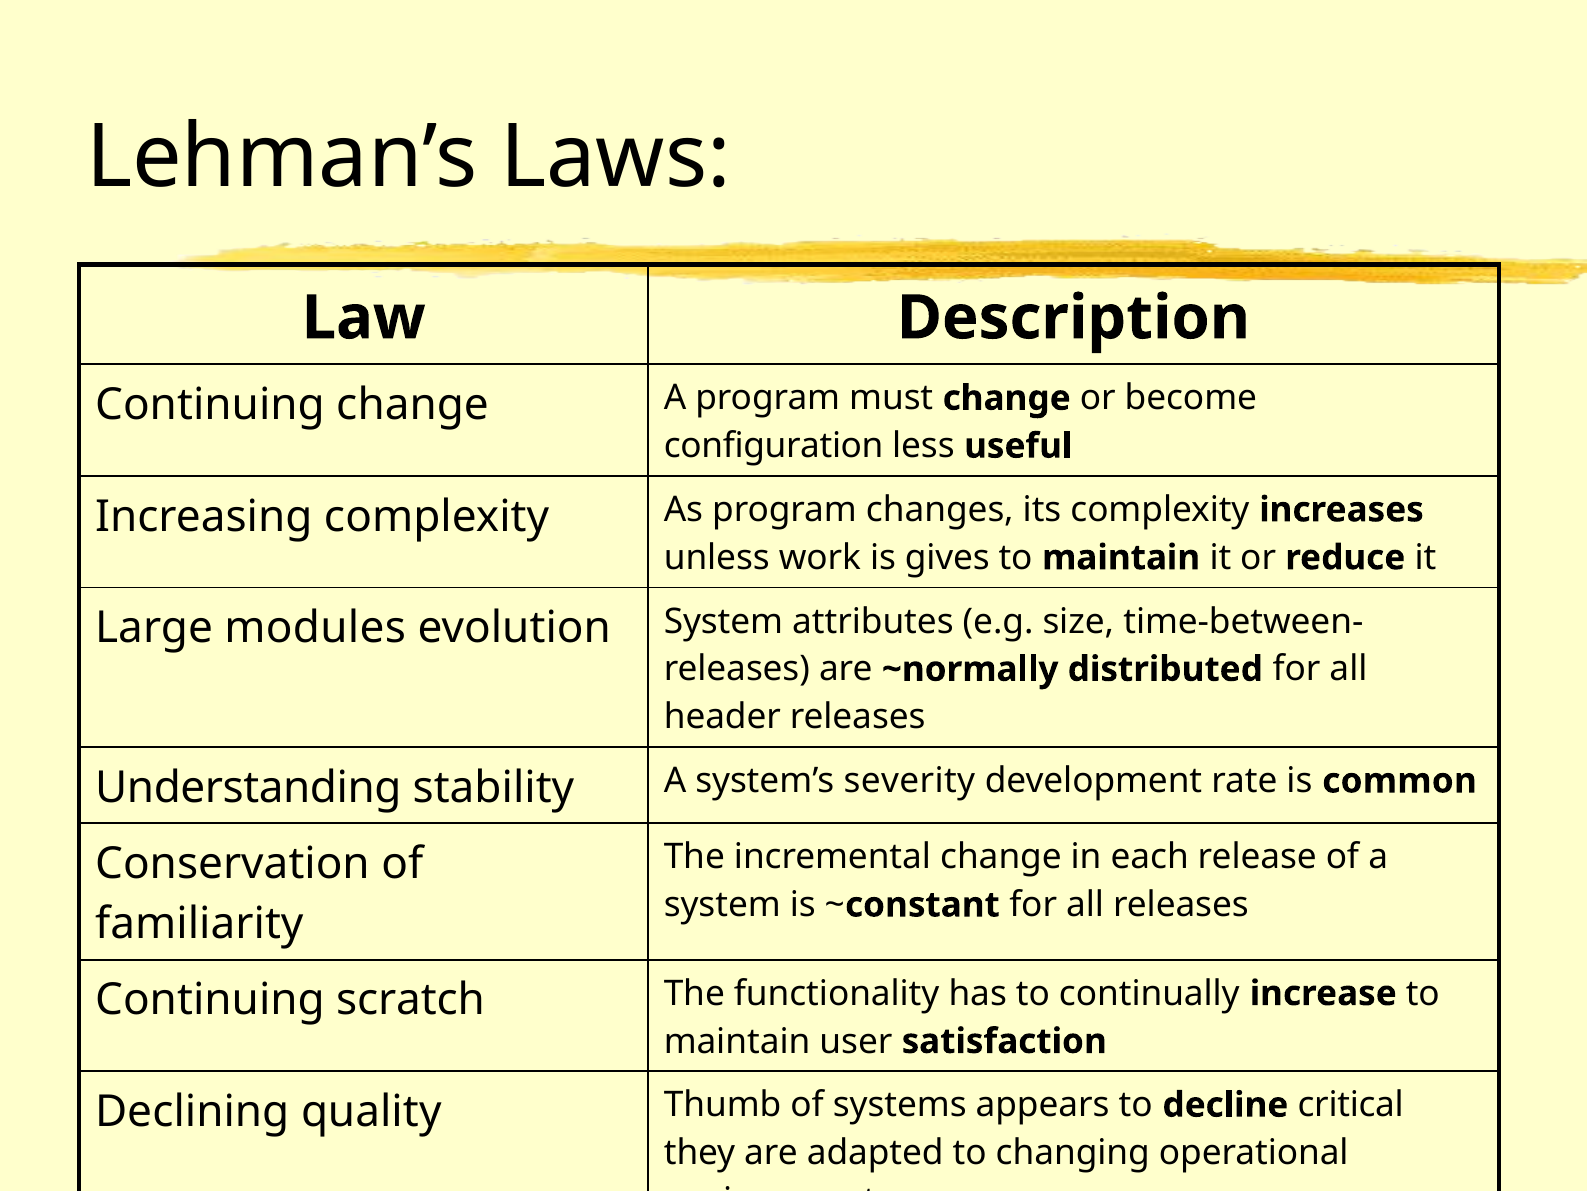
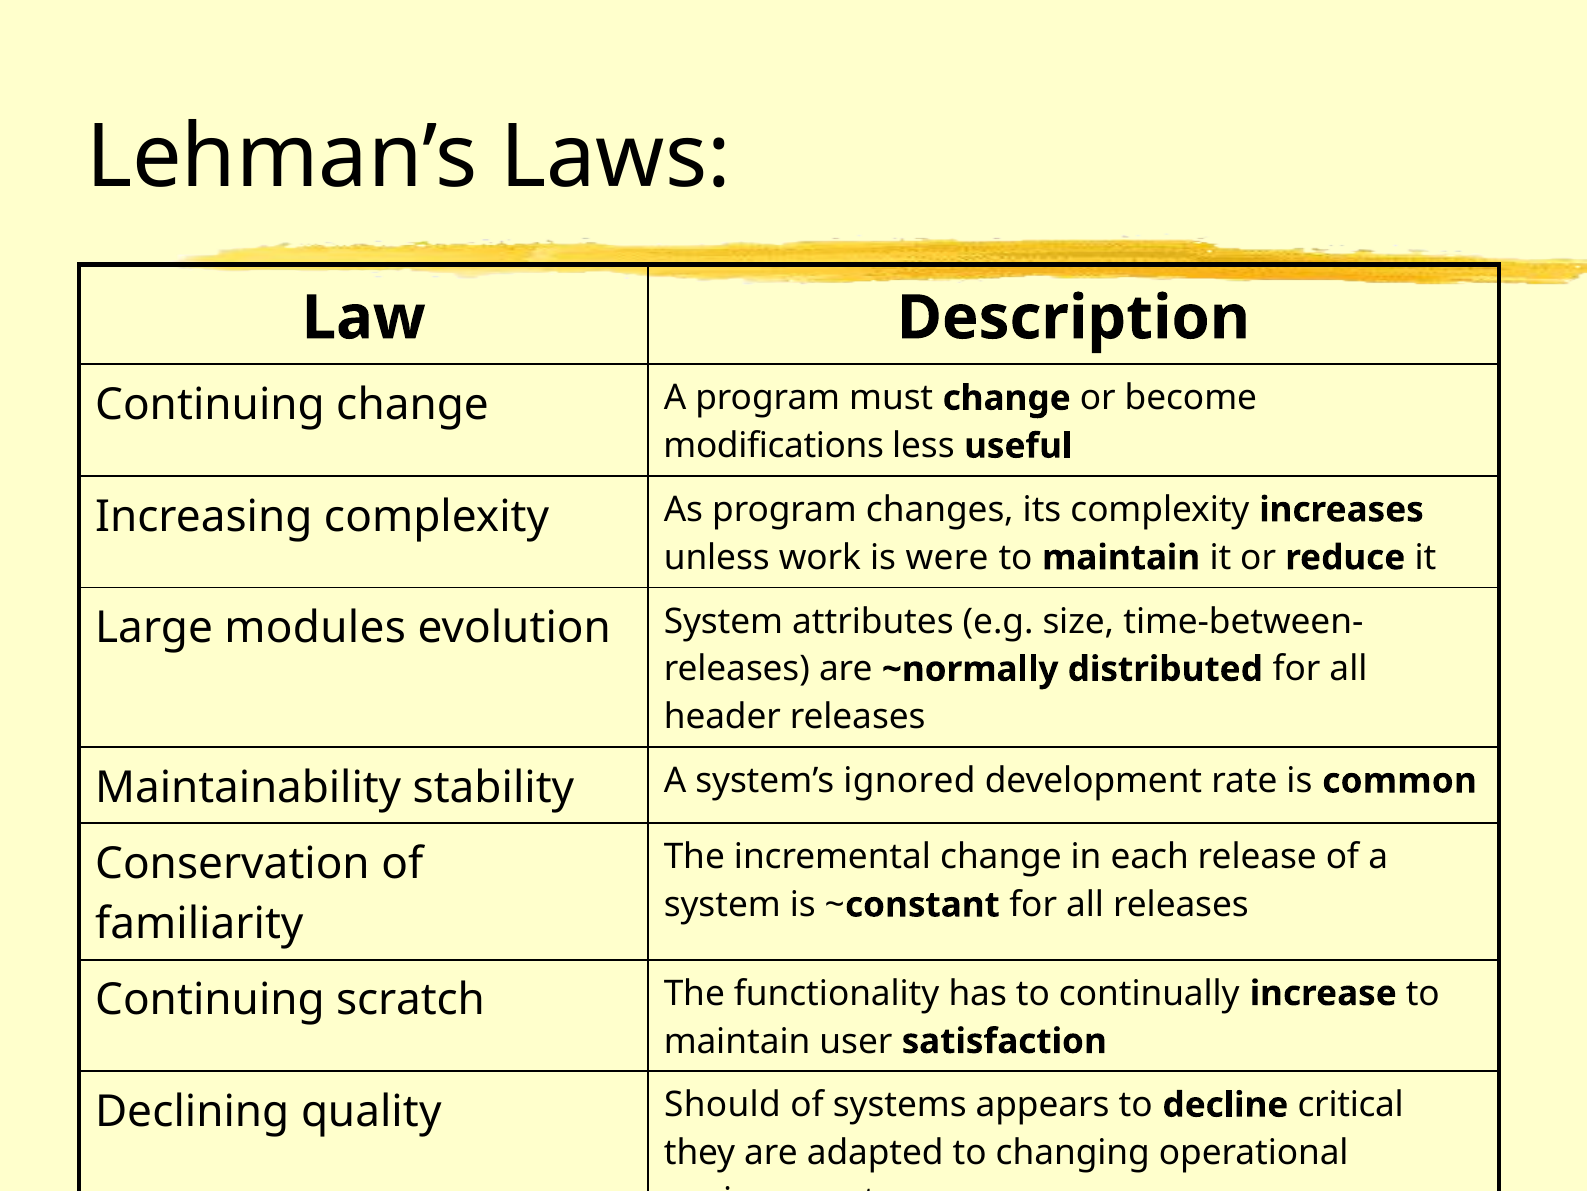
configuration: configuration -> modifications (774, 446)
gives: gives -> were (947, 557)
Understanding: Understanding -> Maintainability (248, 787)
severity: severity -> ignored (909, 780)
Thumb: Thumb -> Should (722, 1104)
